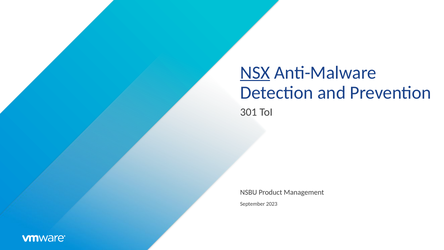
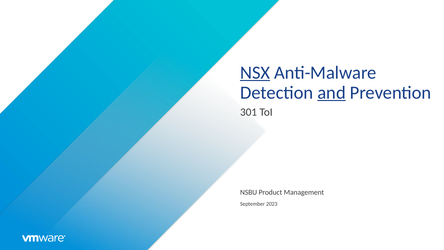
and underline: none -> present (332, 92)
